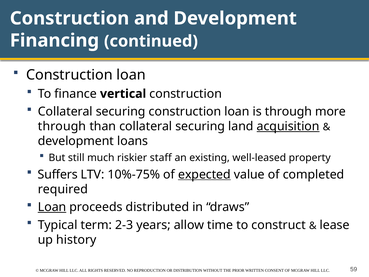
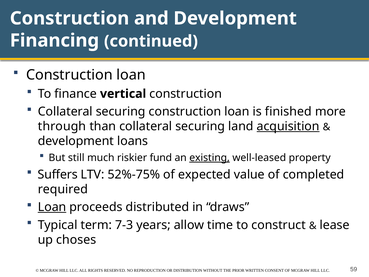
is through: through -> finished (288, 112)
staff: staff -> fund (161, 158)
existing underline: none -> present (210, 158)
10%-75%: 10%-75% -> 52%-75% (134, 174)
expected underline: present -> none (204, 174)
2-3: 2-3 -> 7-3 (124, 225)
history: history -> choses (76, 239)
